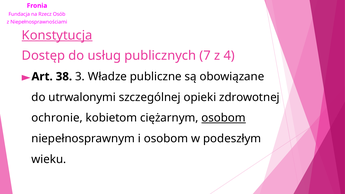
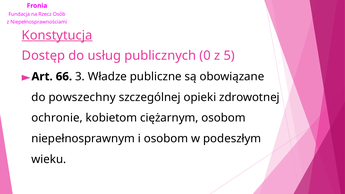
7: 7 -> 0 (205, 56)
4: 4 -> 5 (229, 56)
38: 38 -> 66 (64, 77)
utrwalonymi: utrwalonymi -> powszechny (82, 97)
osobom underline: present -> none (224, 118)
